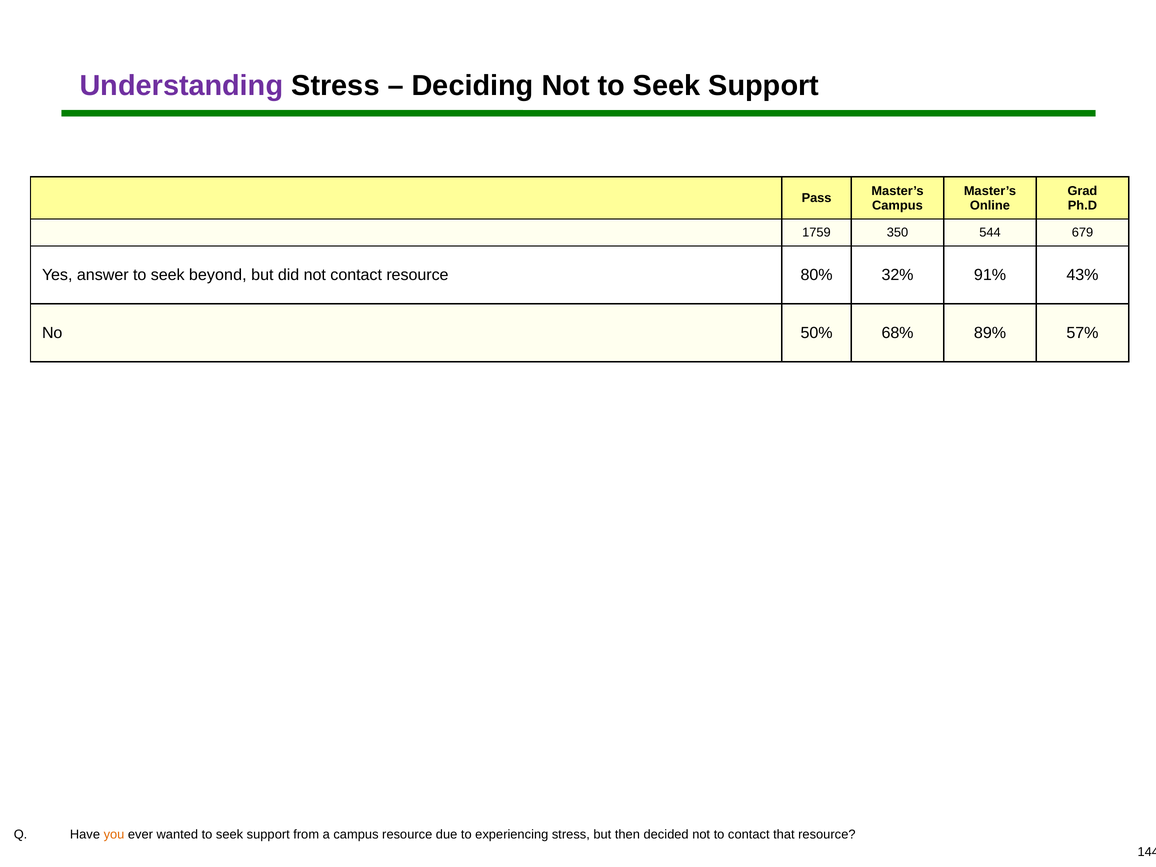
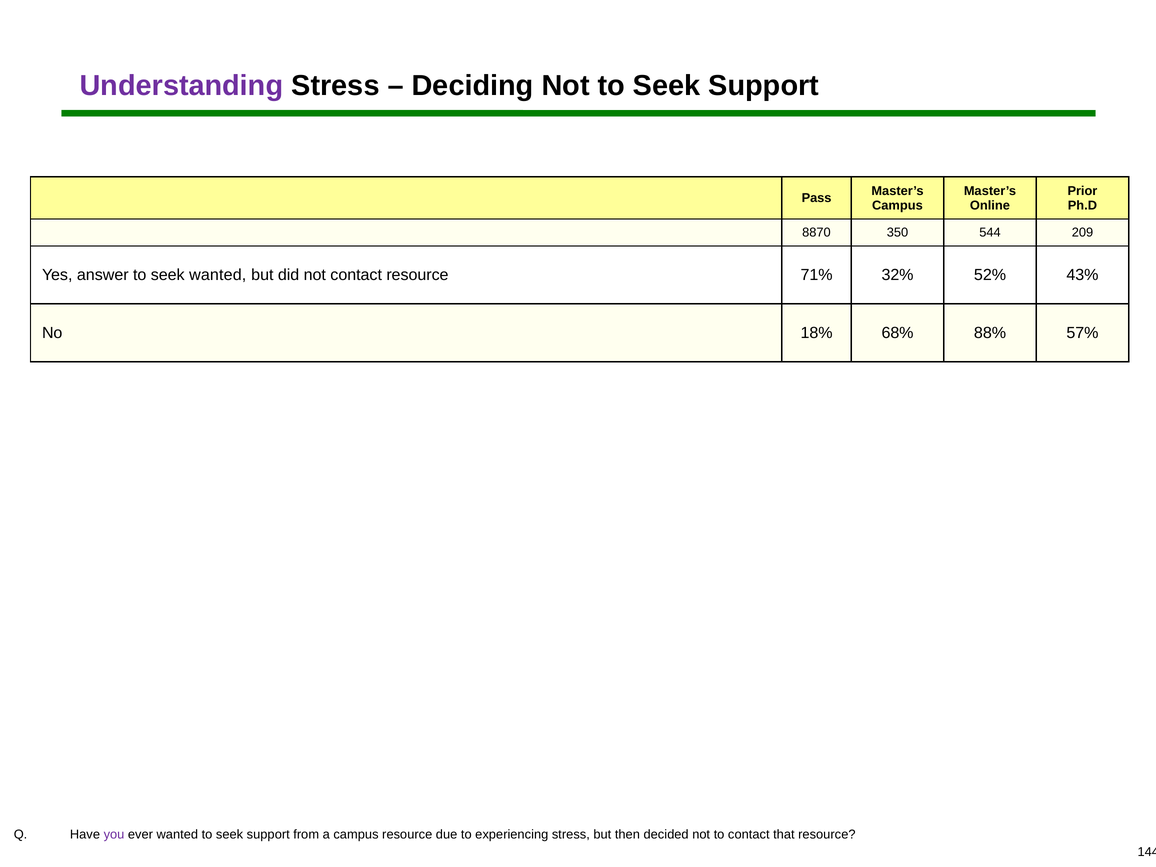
Grad: Grad -> Prior (1082, 191)
1759: 1759 -> 8870 (816, 233)
679: 679 -> 209 (1082, 233)
seek beyond: beyond -> wanted (218, 275)
80%: 80% -> 71% (817, 275)
91%: 91% -> 52% (990, 275)
50%: 50% -> 18% (817, 333)
89%: 89% -> 88% (990, 333)
you colour: orange -> purple (114, 835)
